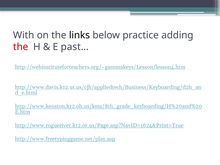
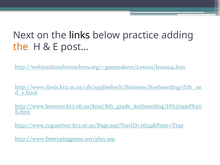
With: With -> Next (24, 35)
the colour: red -> orange (21, 47)
past…: past… -> post… (75, 47)
